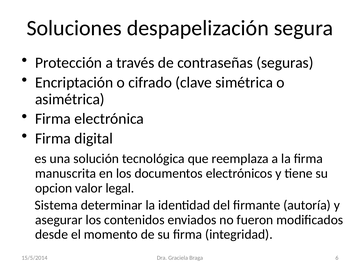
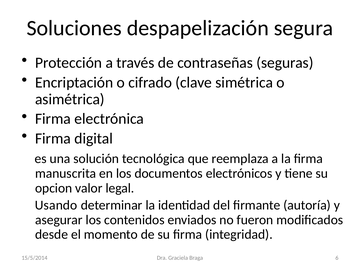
Sistema: Sistema -> Usando (56, 205)
